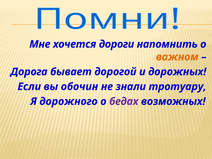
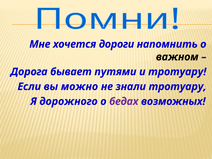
важном colour: orange -> black (177, 57)
дорогой: дорогой -> путями (115, 72)
и дорожных: дорожных -> тротуару (177, 72)
обочин: обочин -> можно (79, 87)
